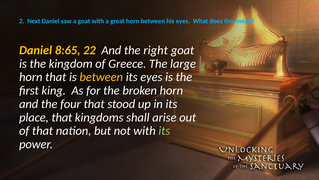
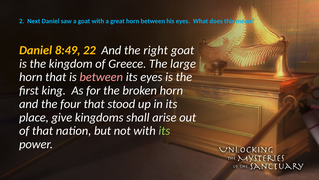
8:65: 8:65 -> 8:49 (68, 50)
between colour: yellow -> pink (101, 77)
place that: that -> give (62, 117)
